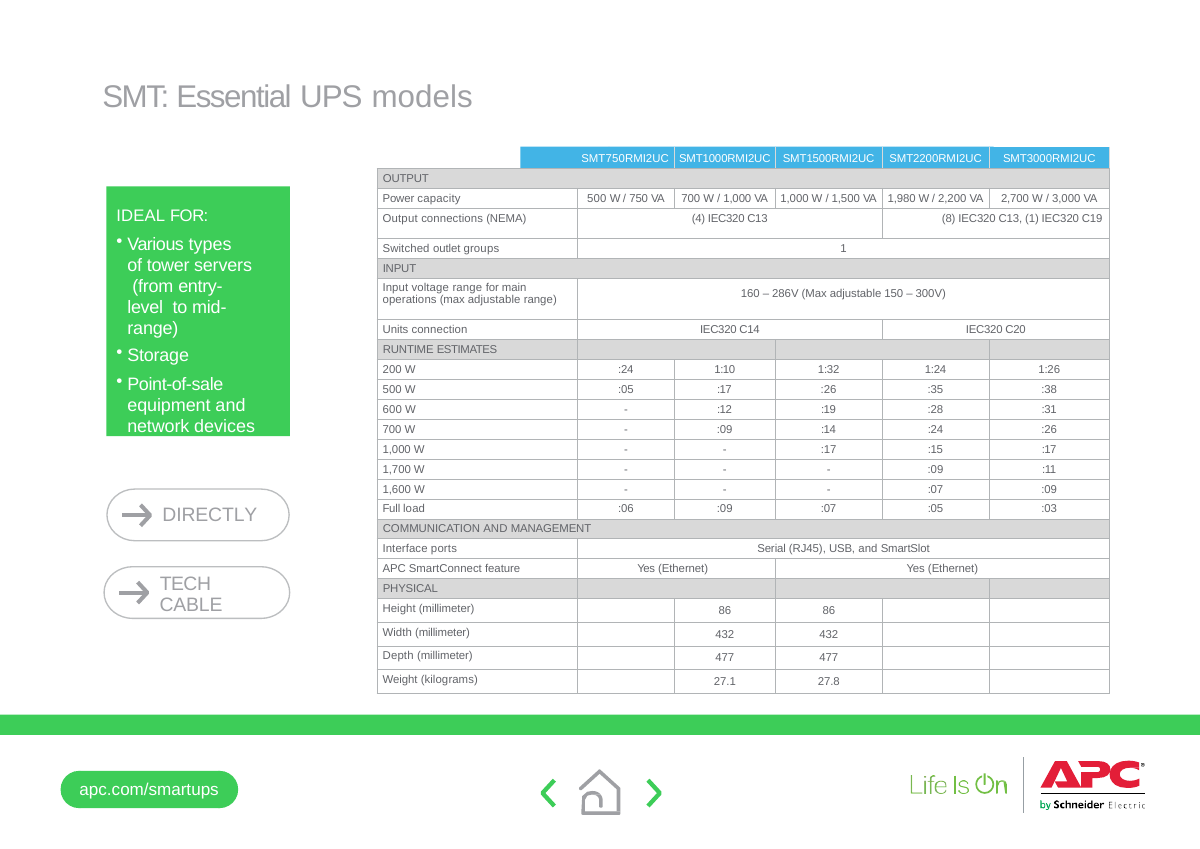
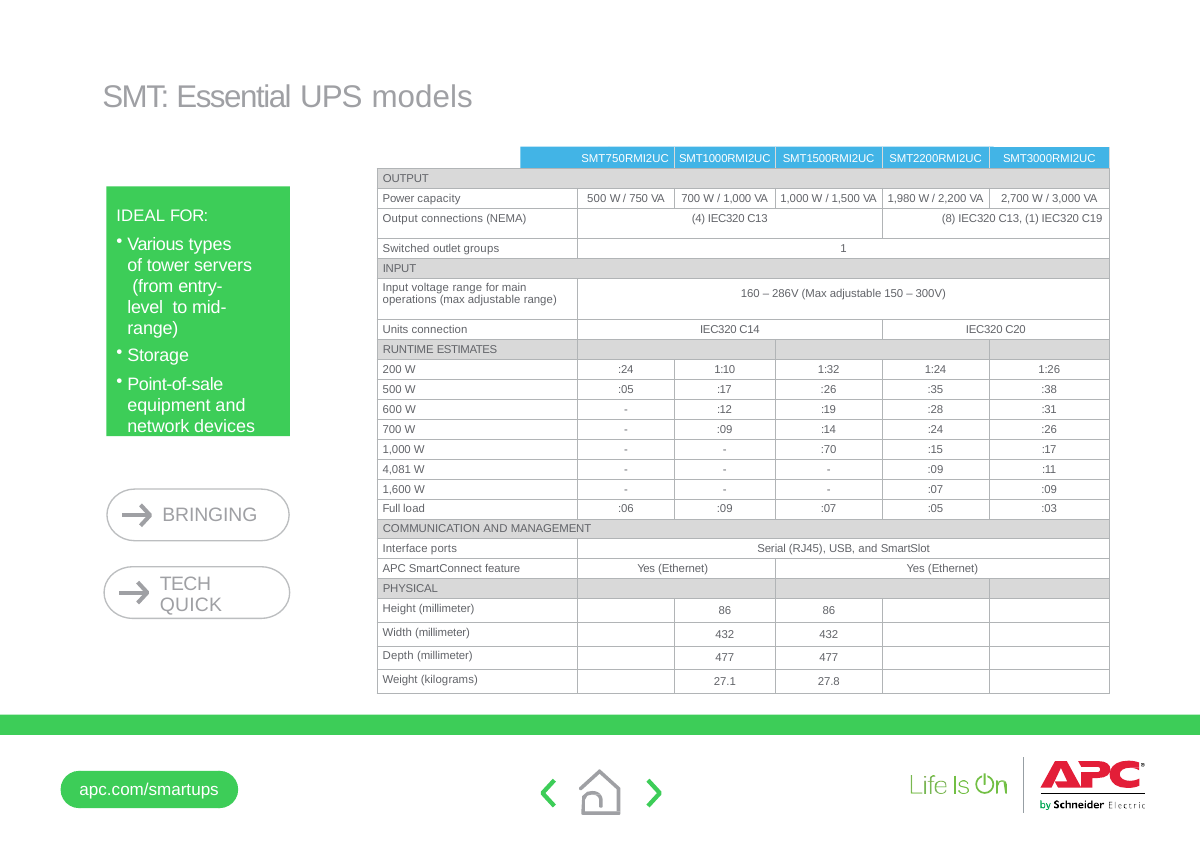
:17: :17 -> :70 (829, 449)
1,700: 1,700 -> 4,081 (397, 469)
DIRECTLY: DIRECTLY -> BRINGING (210, 515)
CABLE: CABLE -> QUICK (191, 605)
